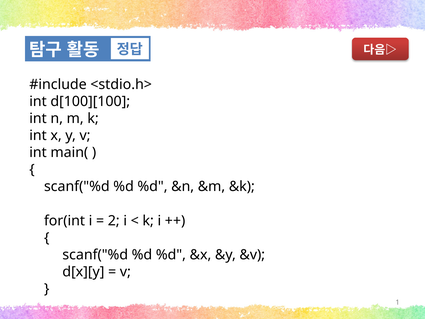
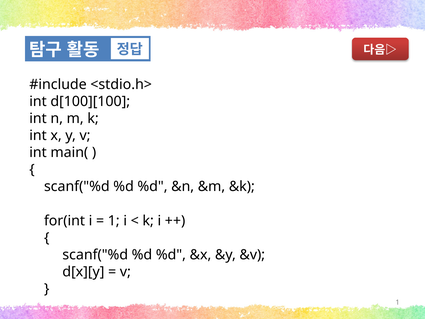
2: 2 -> 1 (114, 220)
